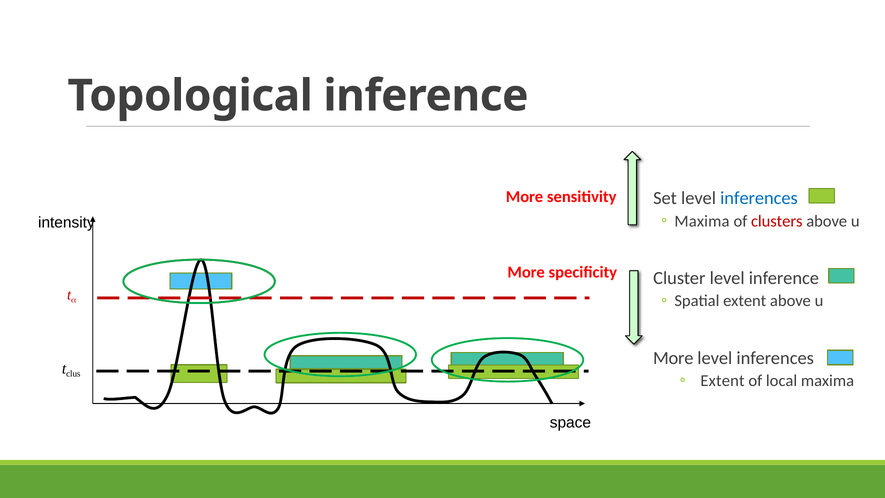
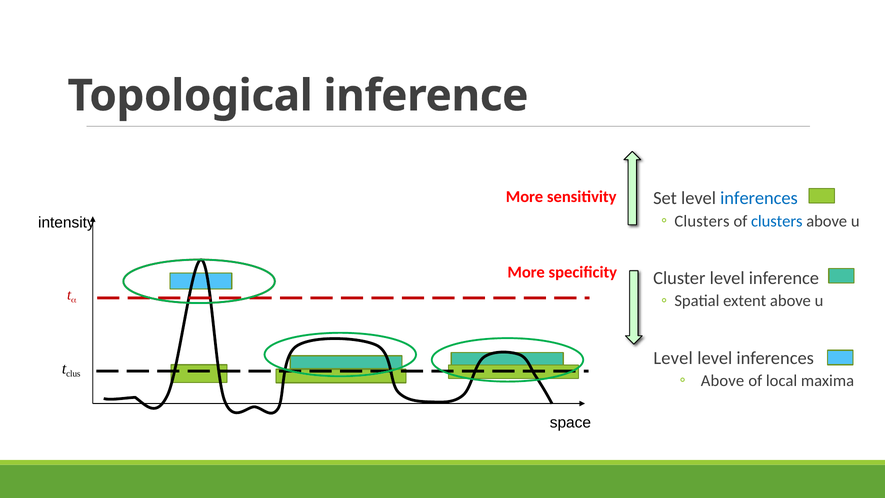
Maxima: Maxima -> Clusters (702, 221)
clusters colour: red -> blue (777, 221)
More: More -> Level (673, 358)
Extent: Extent -> Above (723, 380)
